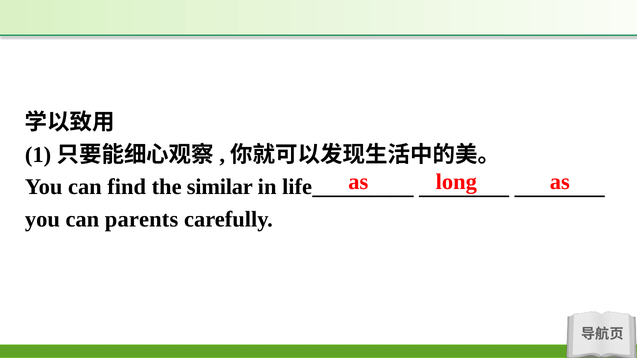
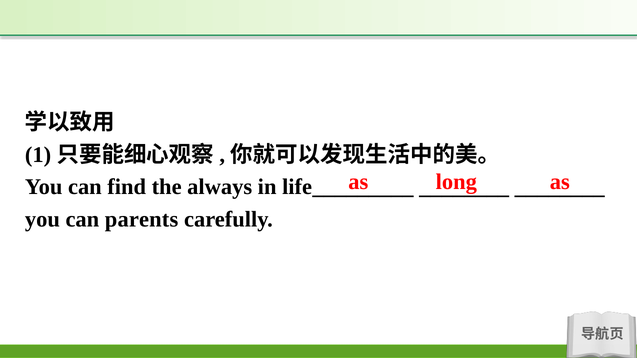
similar: similar -> always (220, 187)
